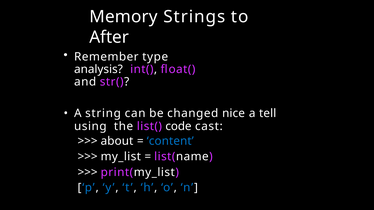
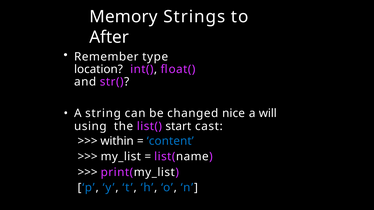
analysis: analysis -> location (98, 69)
tell: tell -> will (268, 114)
code: code -> start (178, 126)
about: about -> within (117, 141)
